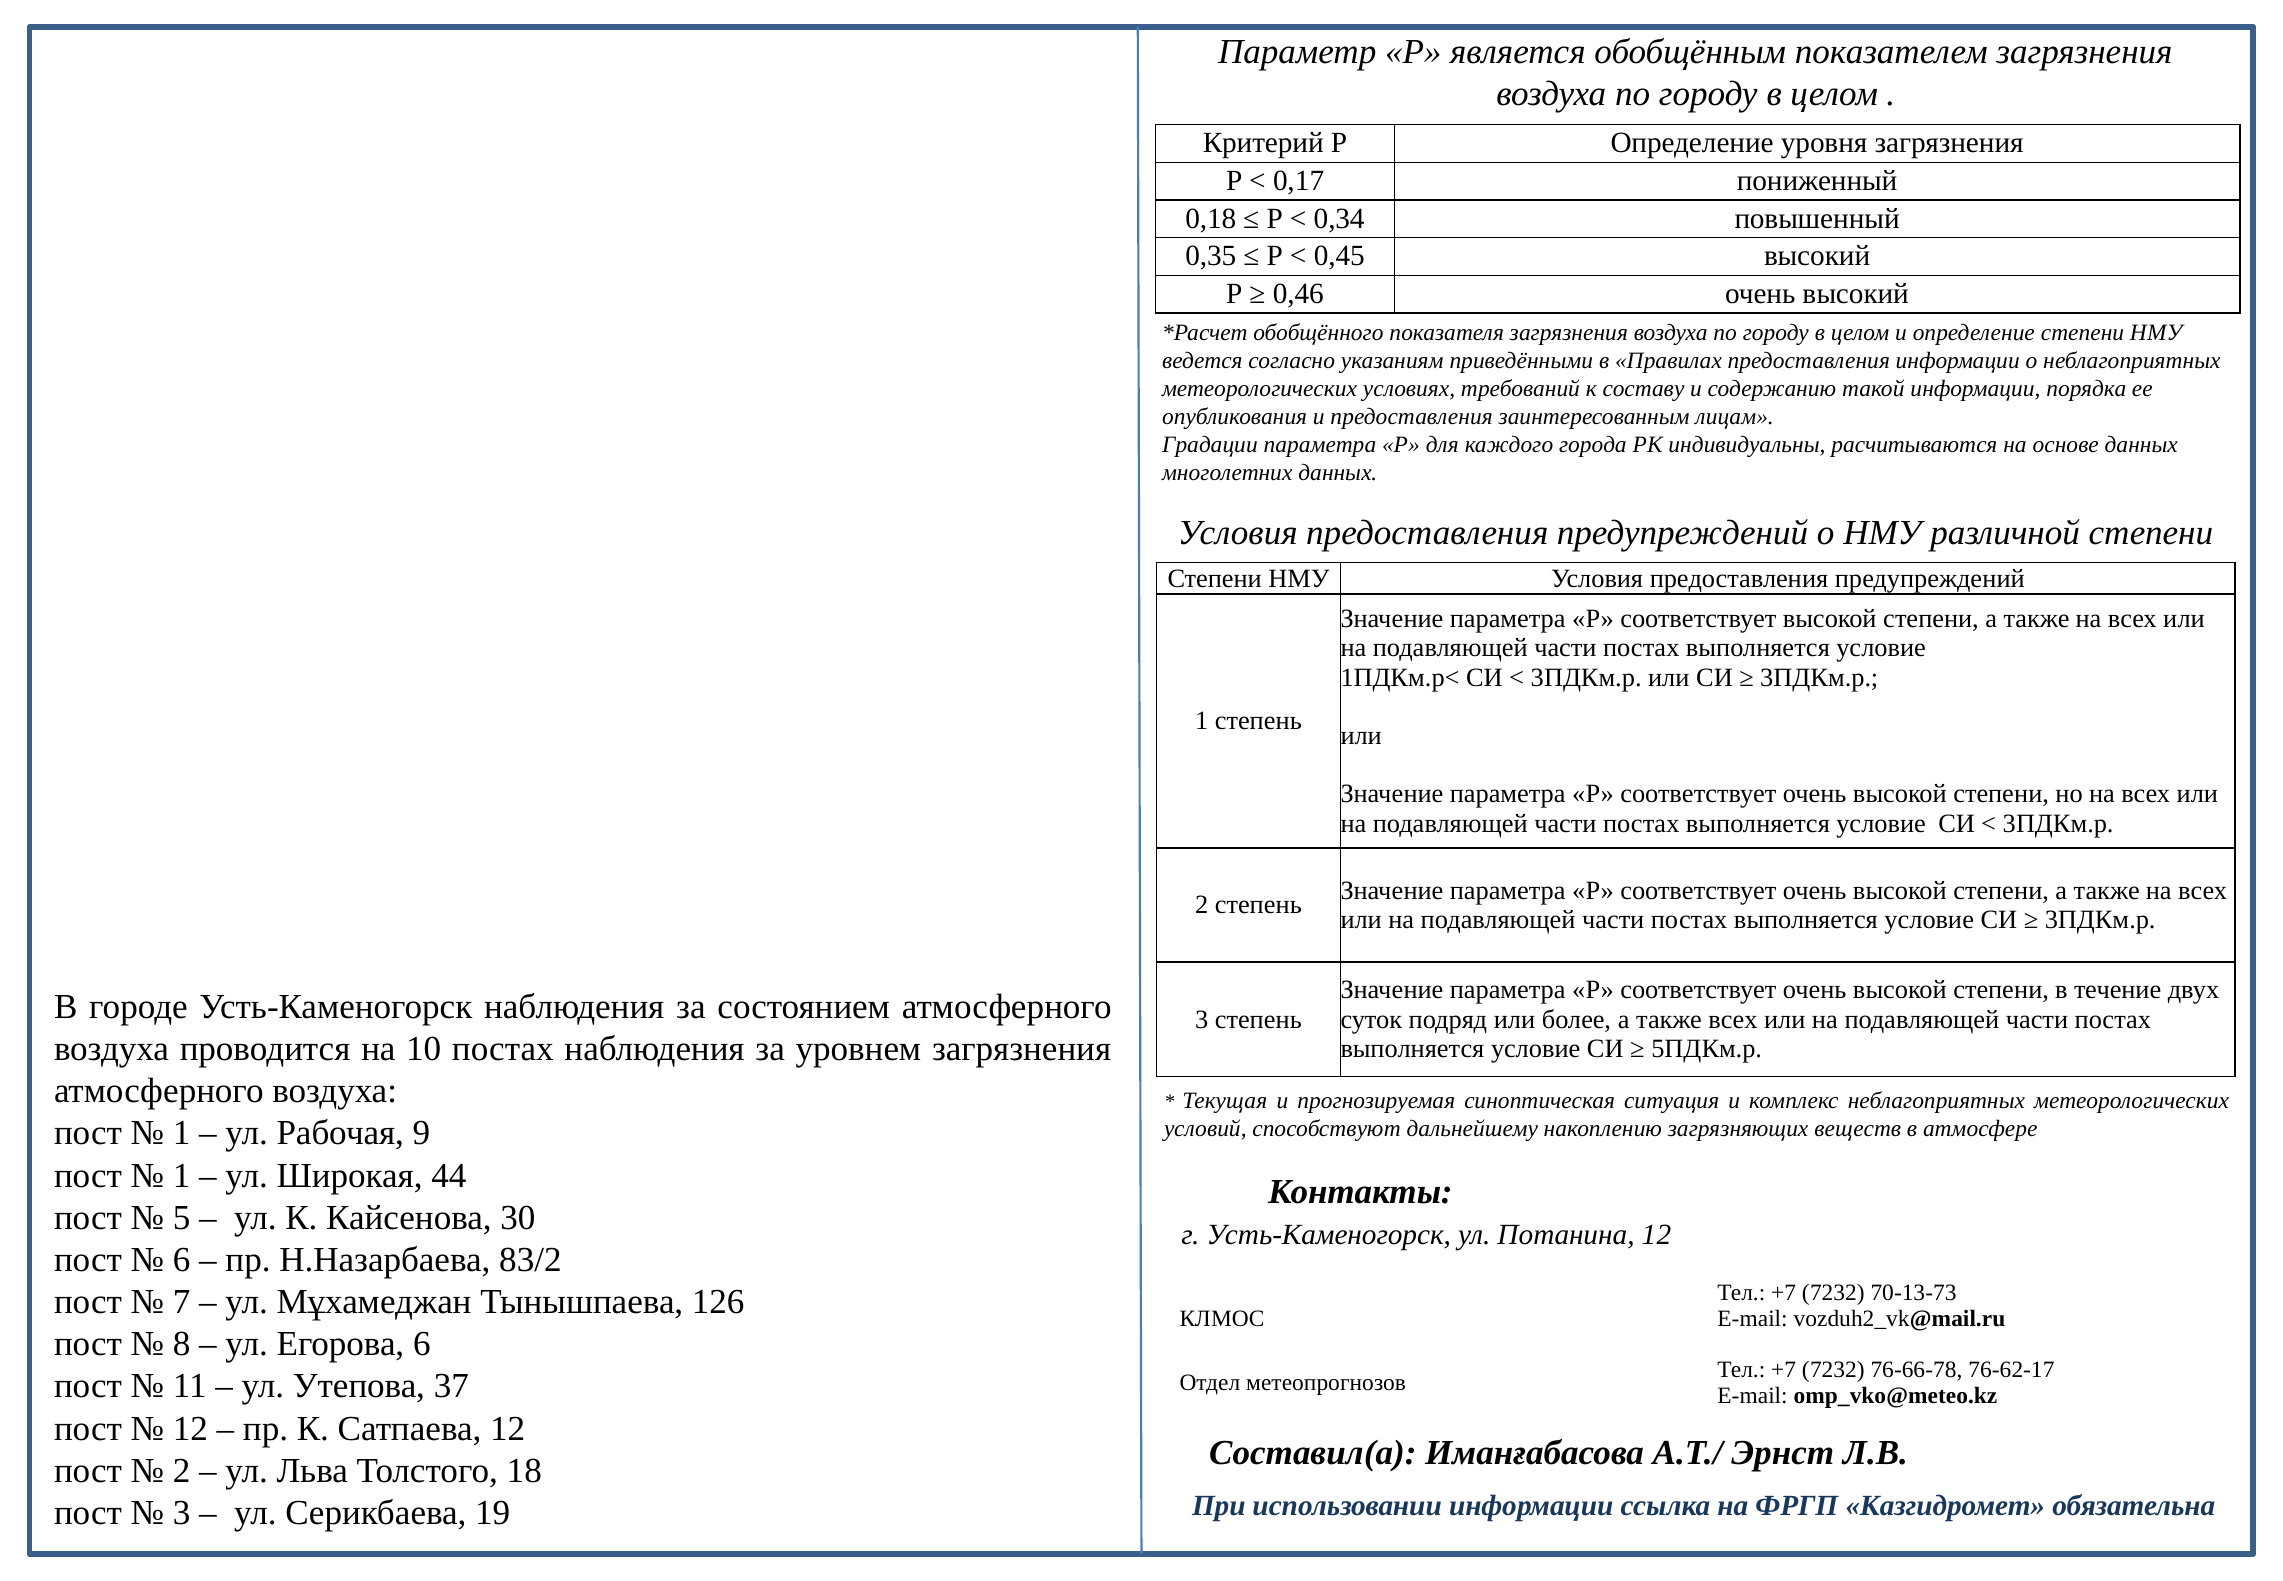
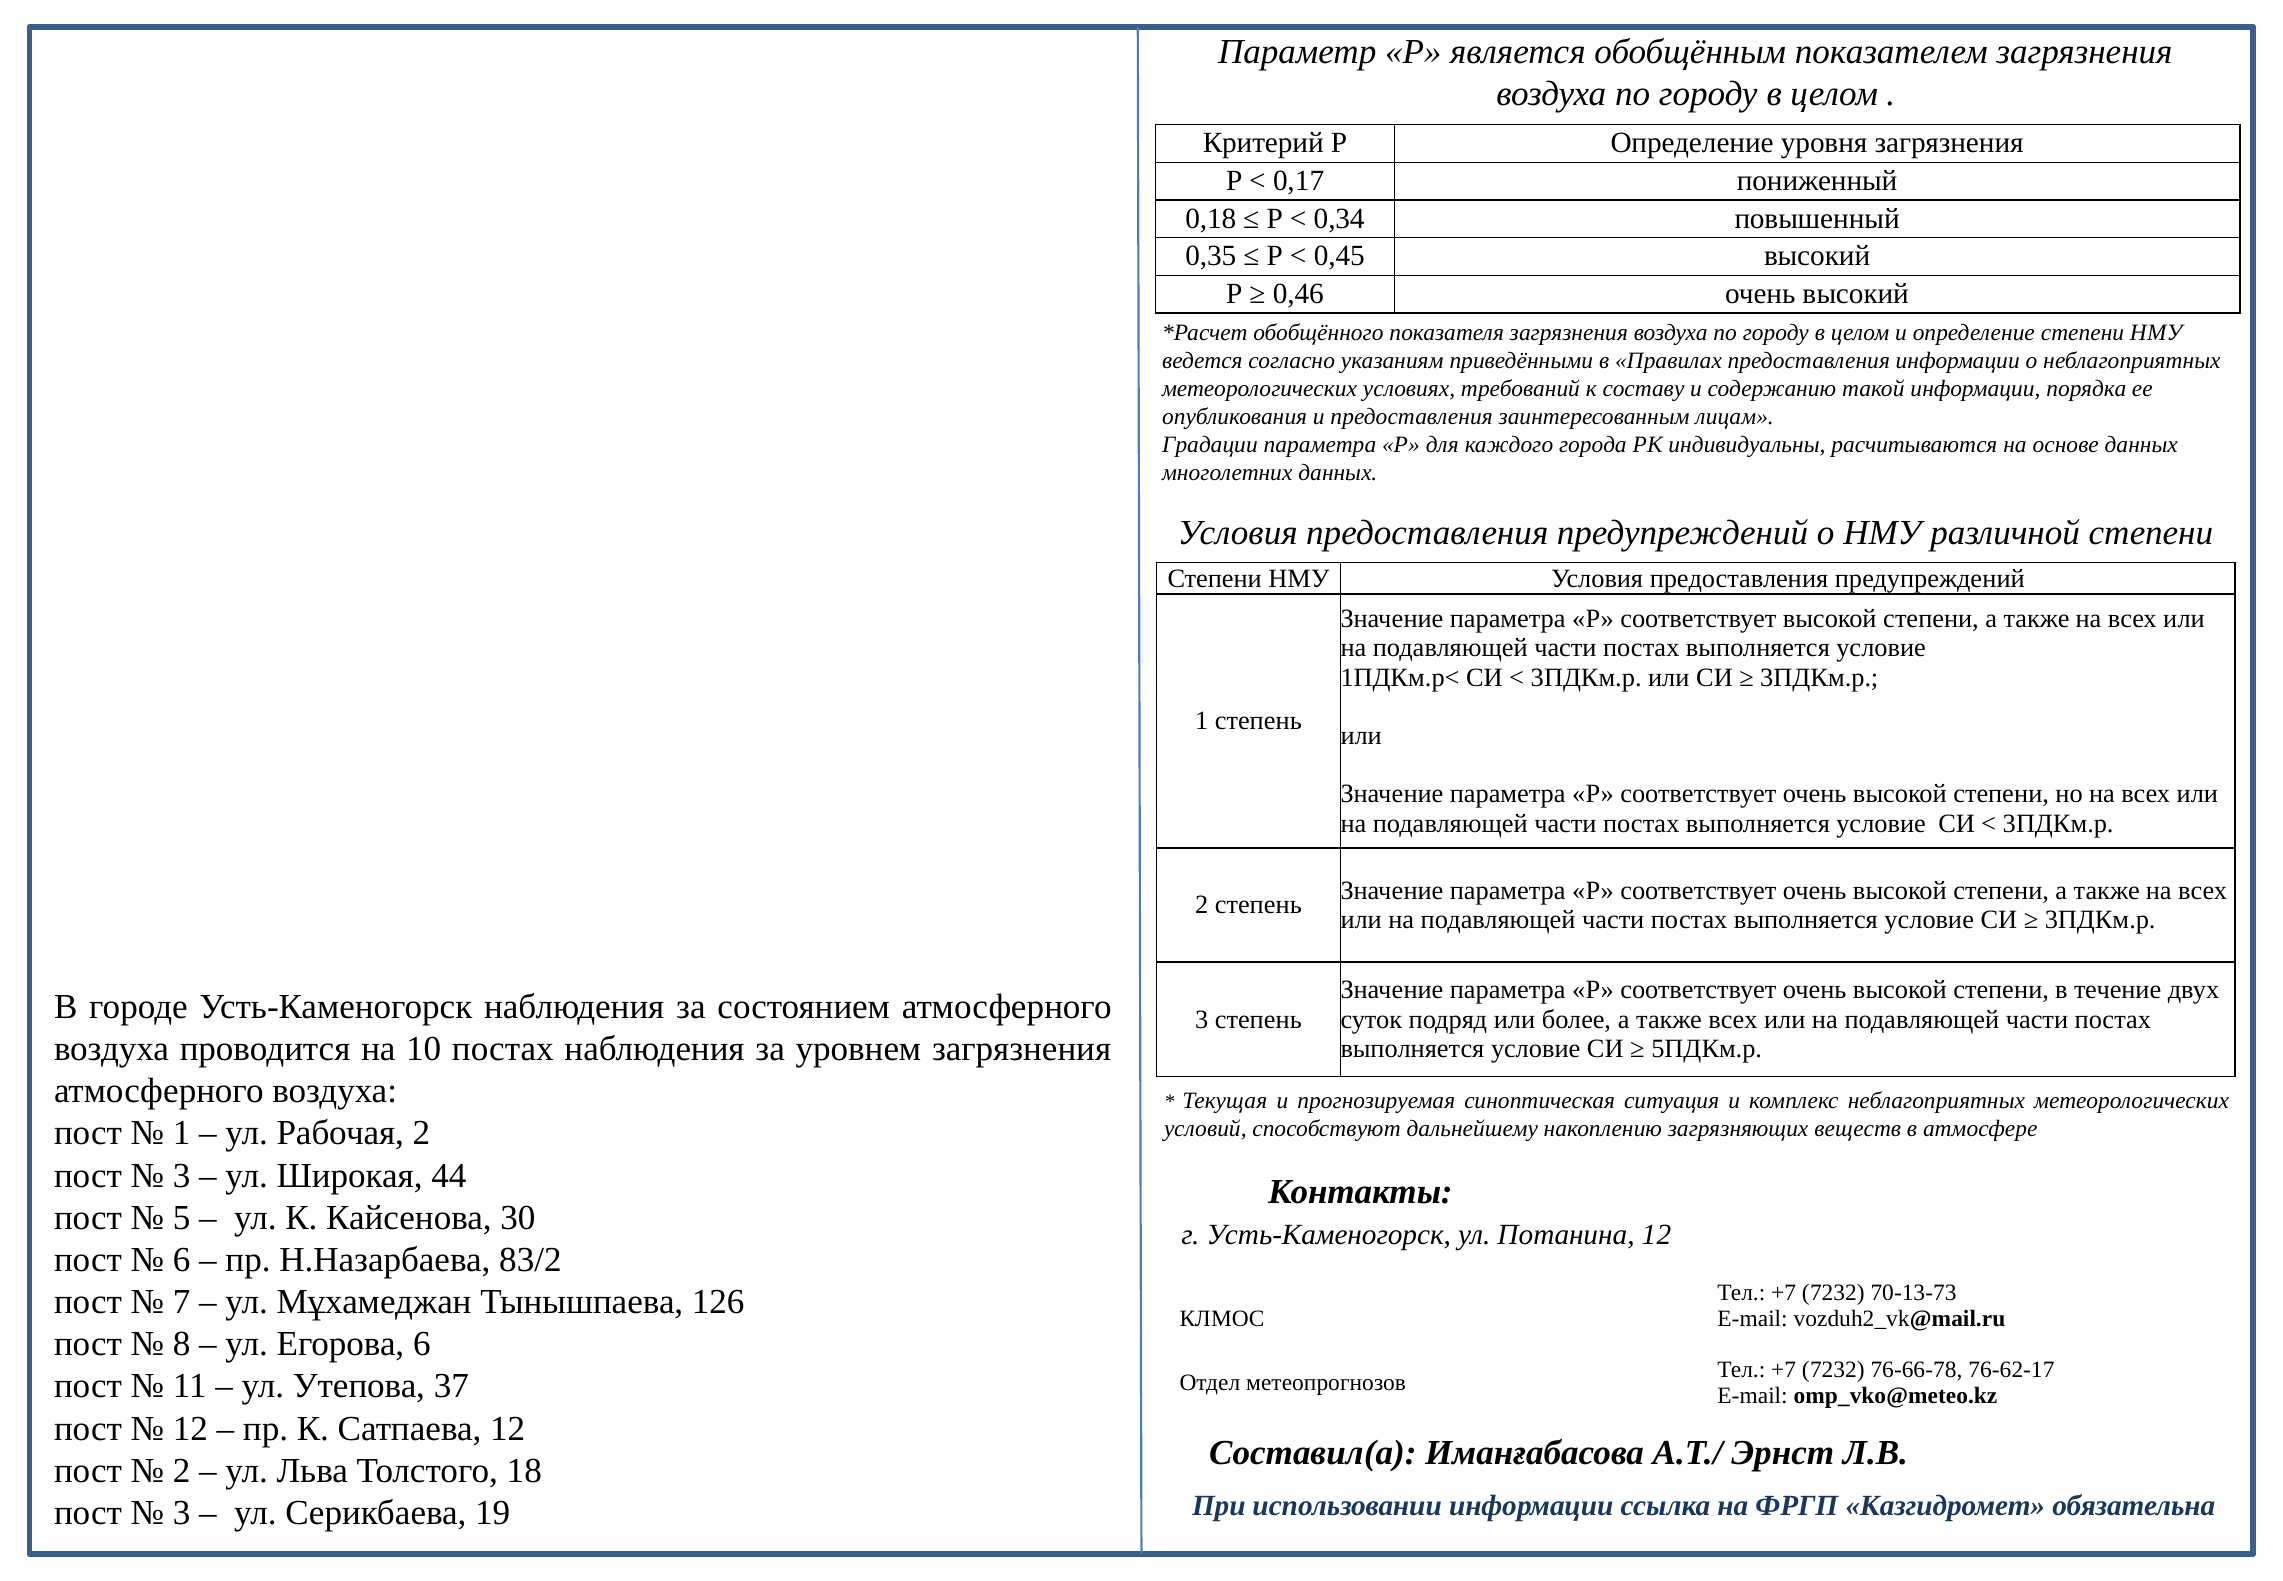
Рабочая 9: 9 -> 2 (422, 1133)
1: 1 -> 3 (182, 1175)
